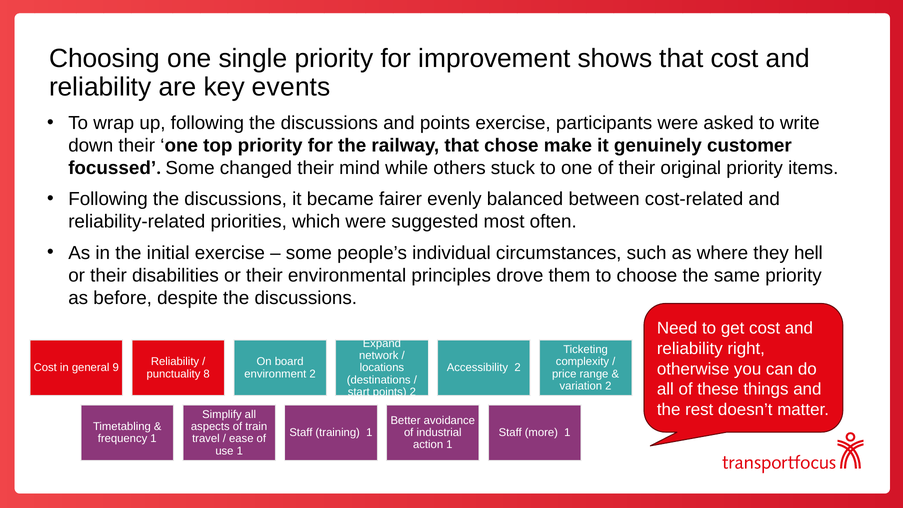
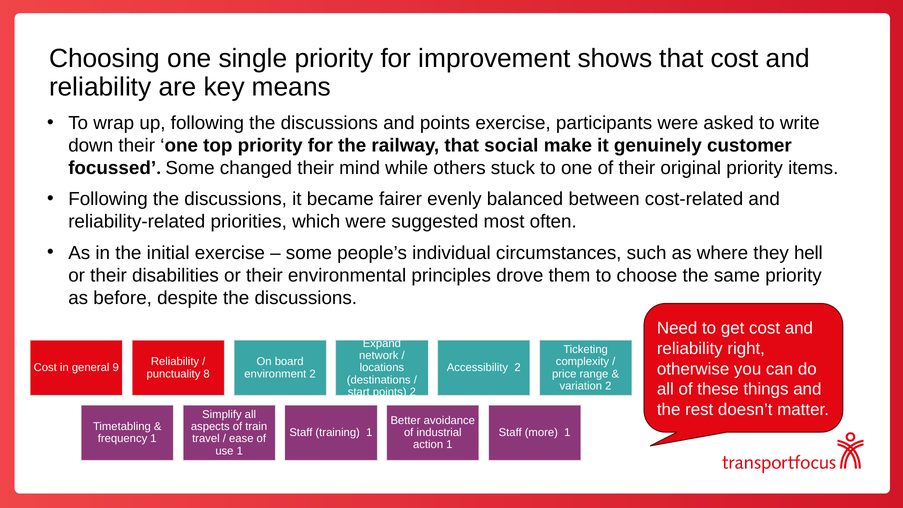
events: events -> means (291, 87)
chose: chose -> social (511, 145)
